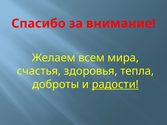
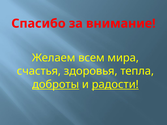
доброты underline: none -> present (56, 85)
